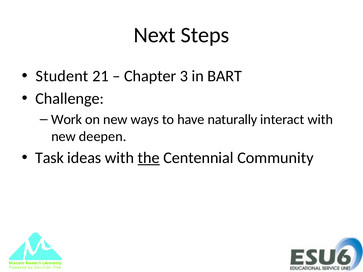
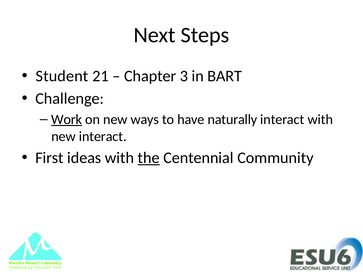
Work underline: none -> present (67, 120)
new deepen: deepen -> interact (103, 137)
Task: Task -> First (49, 158)
